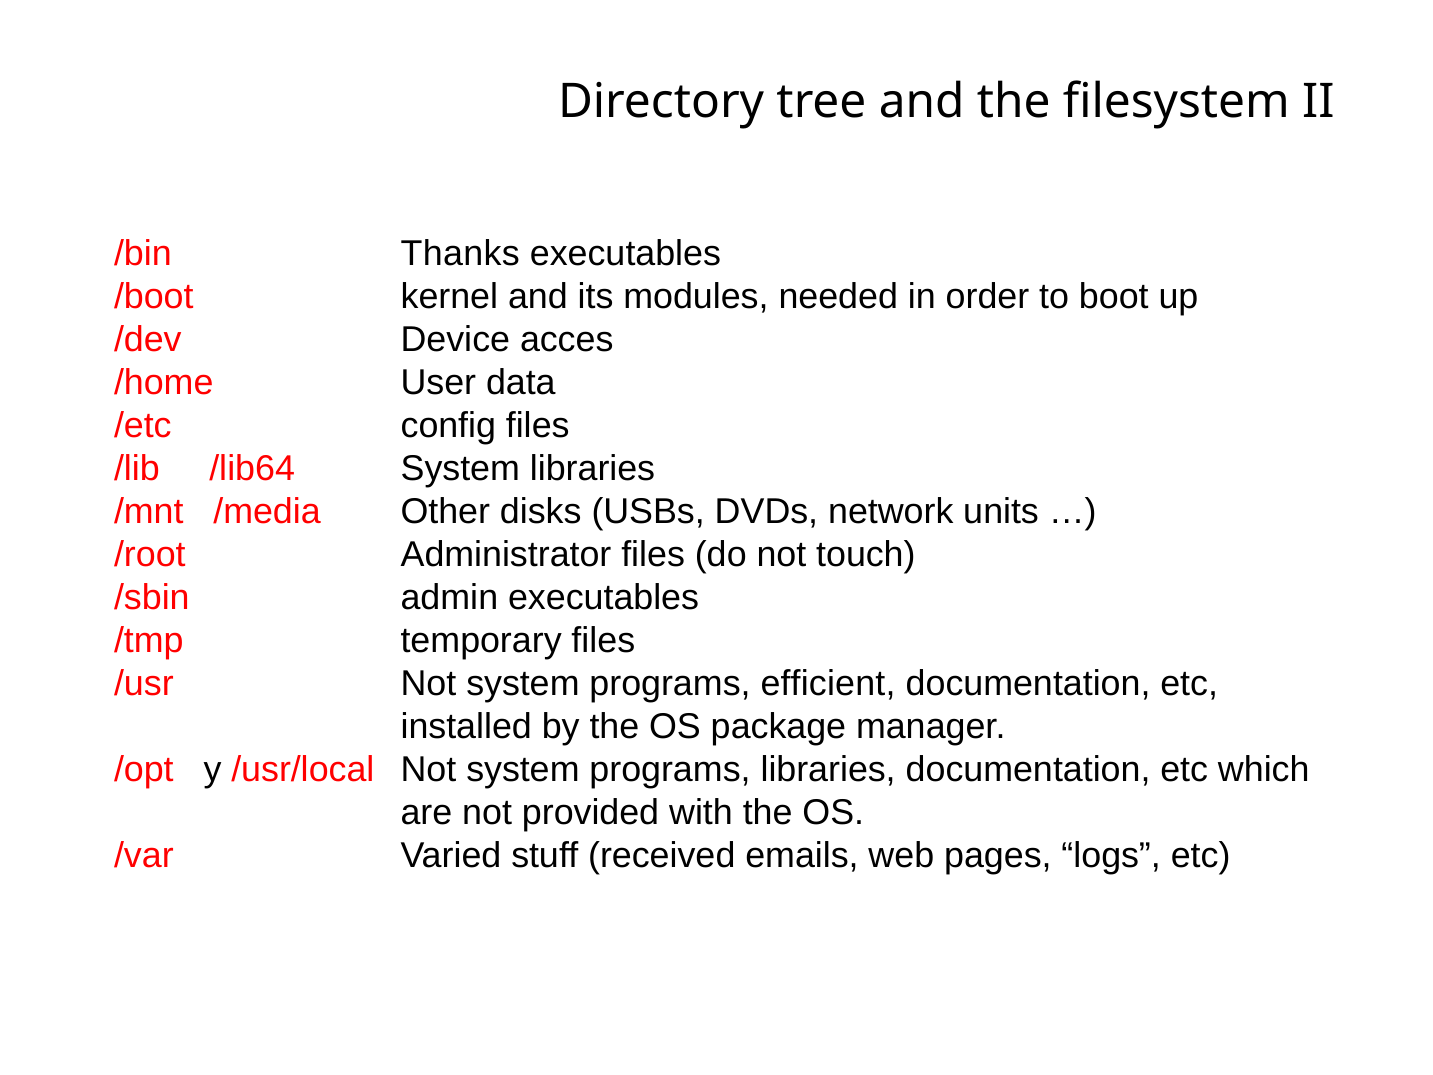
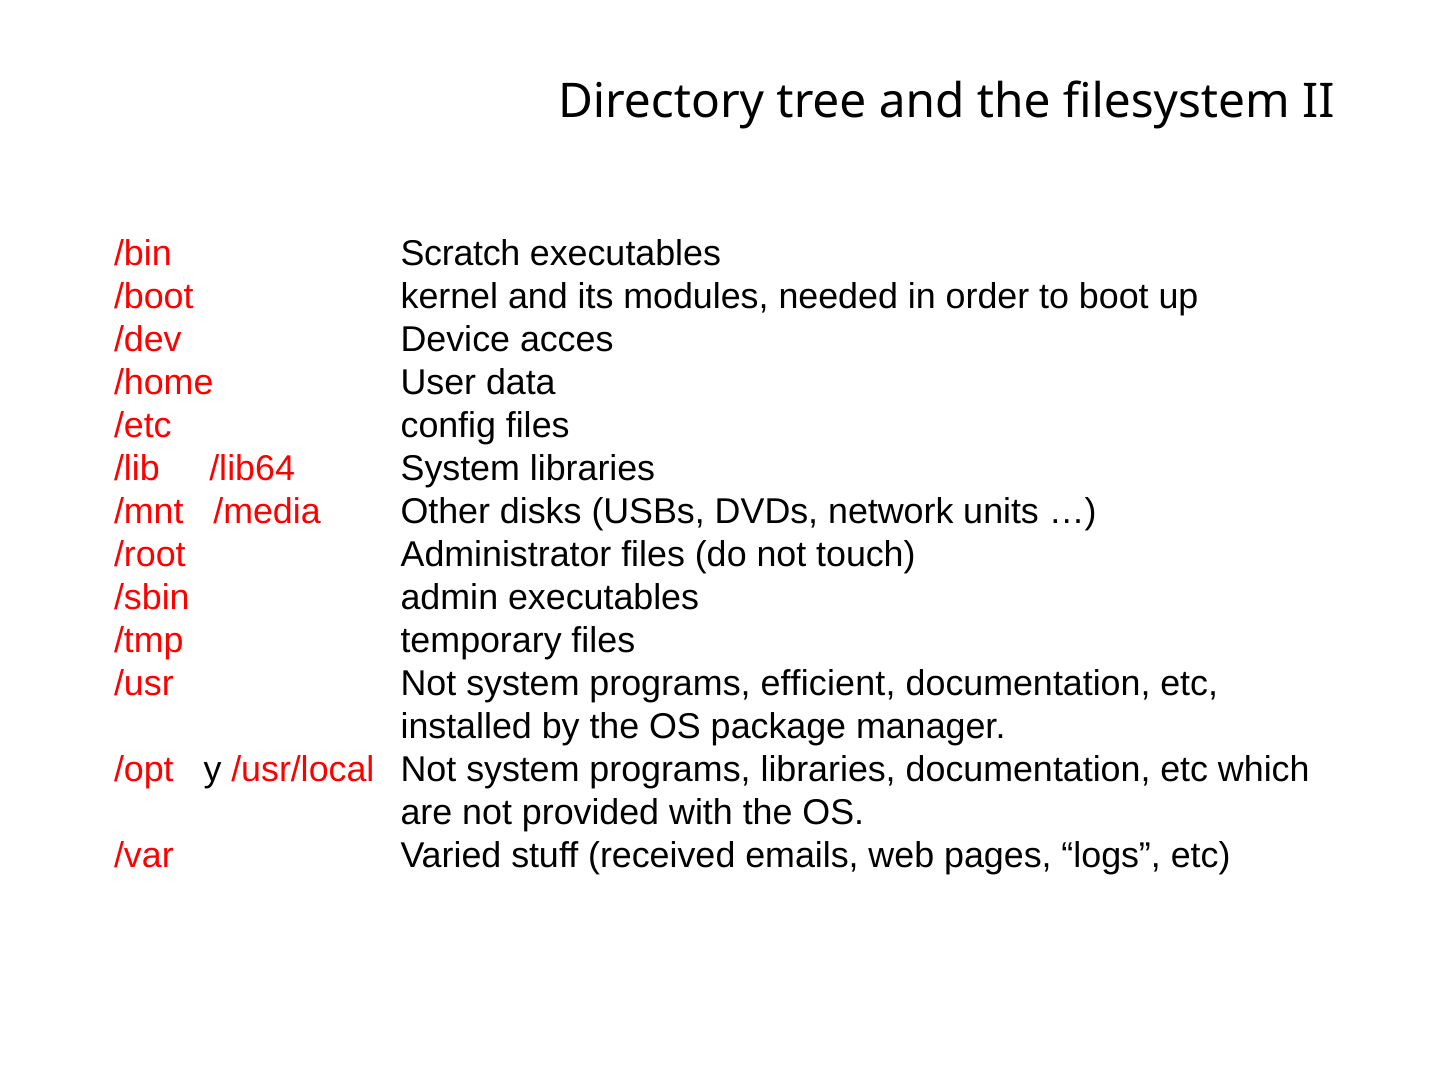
Thanks: Thanks -> Scratch (461, 253)
